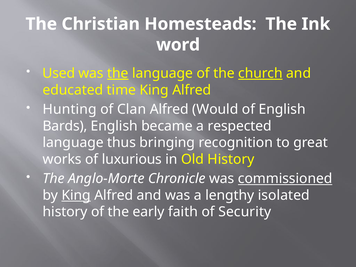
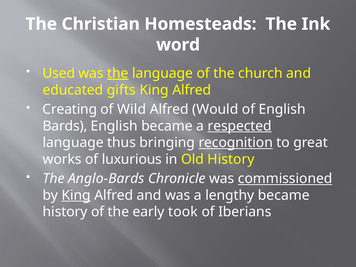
church underline: present -> none (260, 73)
time: time -> gifts (121, 90)
Hunting: Hunting -> Creating (70, 109)
Clan: Clan -> Wild (132, 109)
respected underline: none -> present (240, 126)
recognition underline: none -> present (236, 143)
Anglo-Morte: Anglo-Morte -> Anglo-Bards (106, 179)
lengthy isolated: isolated -> became (284, 195)
faith: faith -> took (183, 212)
Security: Security -> Iberians (245, 212)
